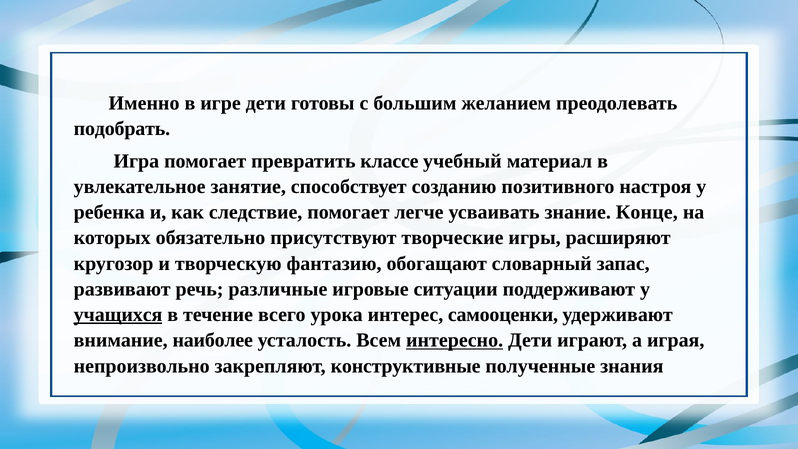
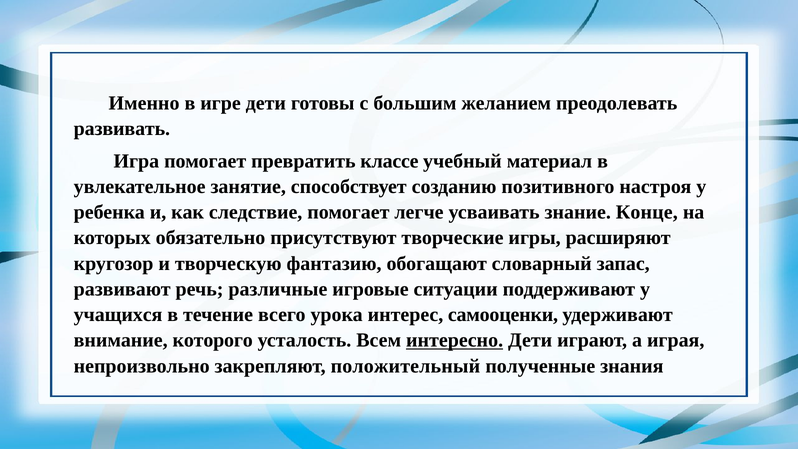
подобрать: подобрать -> развивать (122, 129)
учащихся underline: present -> none (118, 315)
наиболее: наиболее -> которого (213, 340)
конструктивные: конструктивные -> положительный (405, 366)
